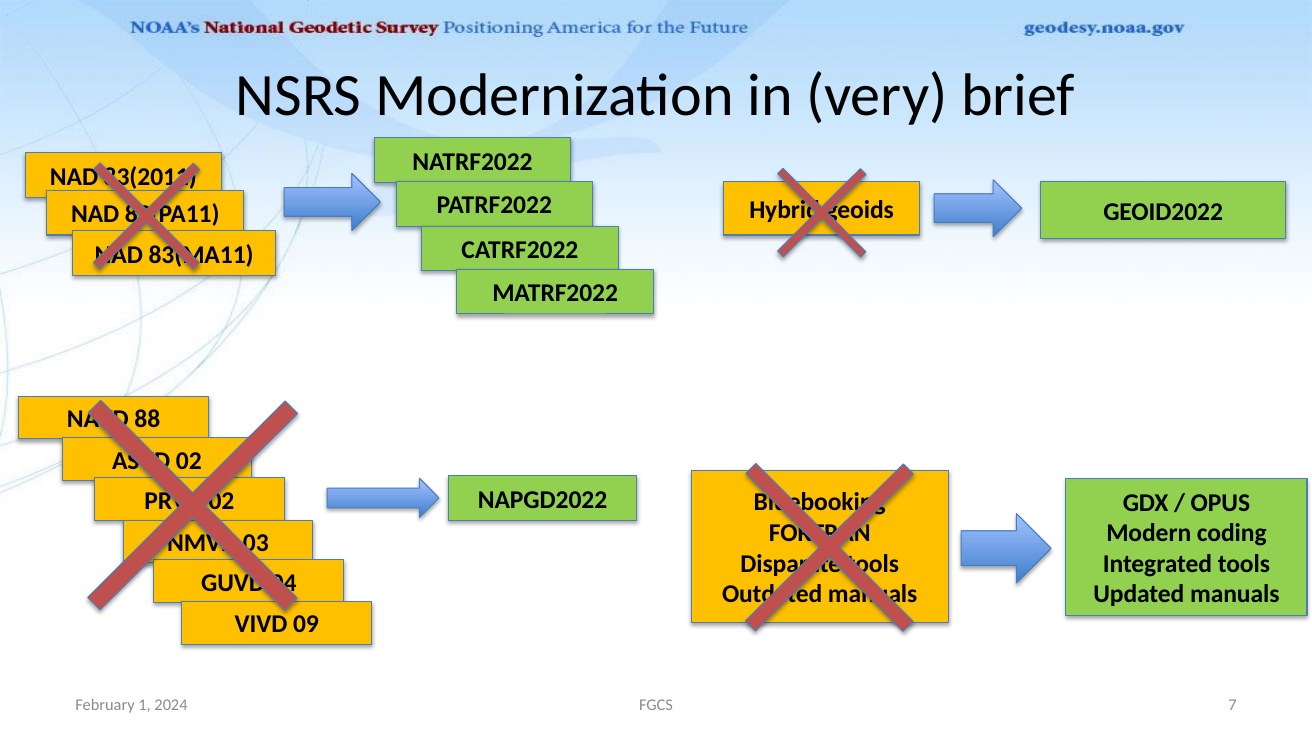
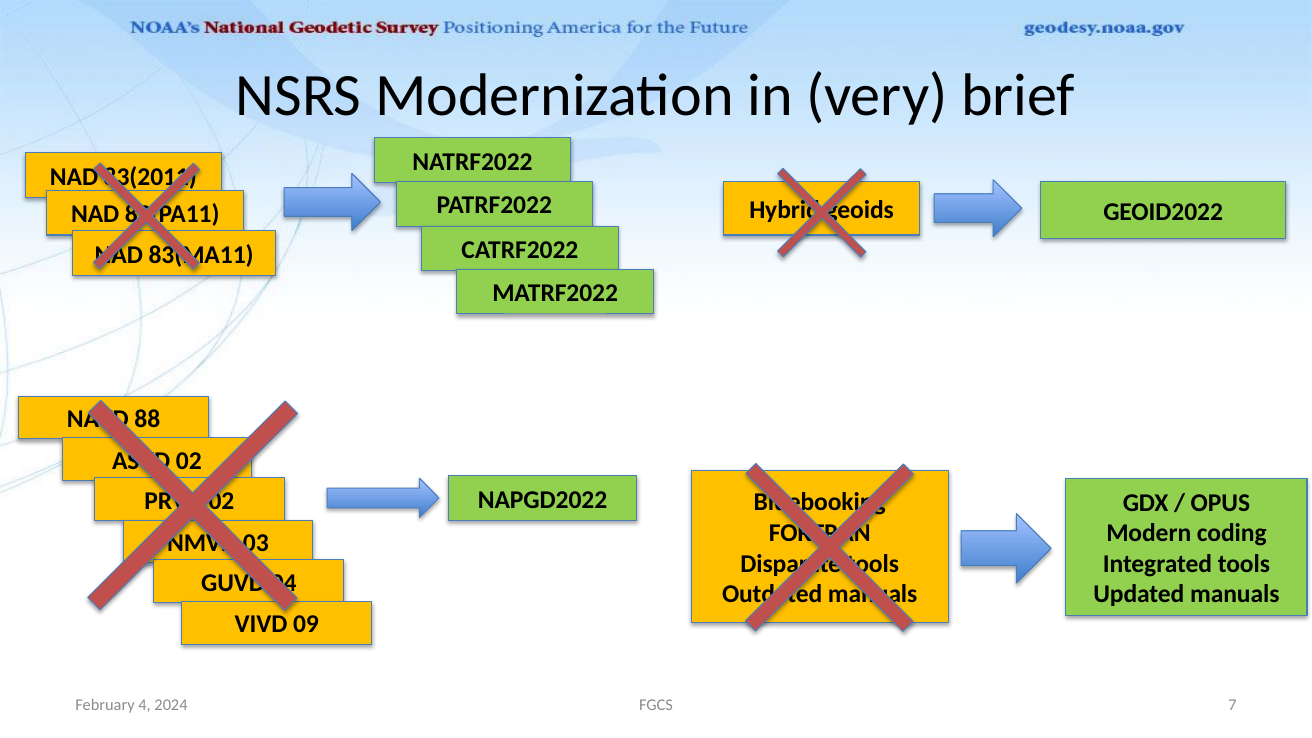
1: 1 -> 4 (145, 705)
